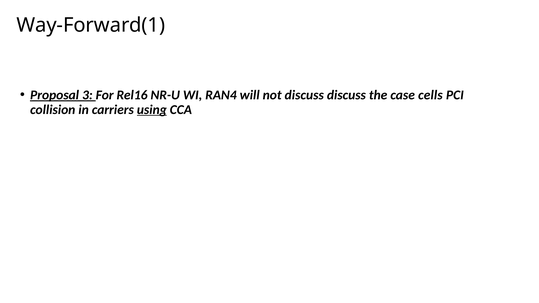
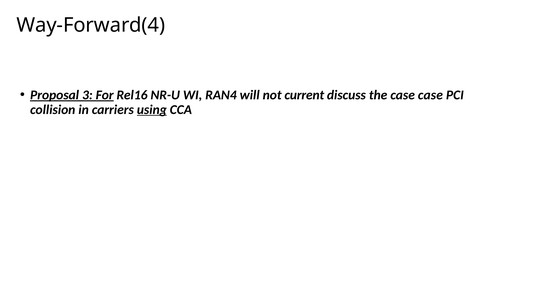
Way-Forward(1: Way-Forward(1 -> Way-Forward(4 (91, 25)
For underline: none -> present (105, 95)
not discuss: discuss -> current (304, 95)
case cells: cells -> case (430, 95)
